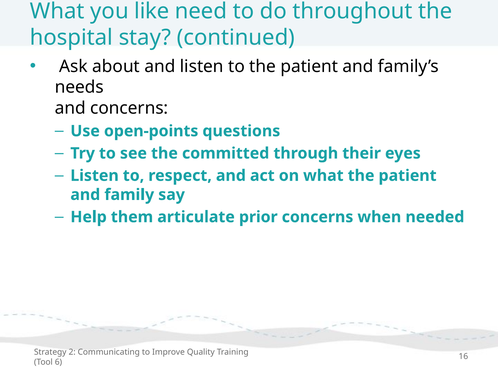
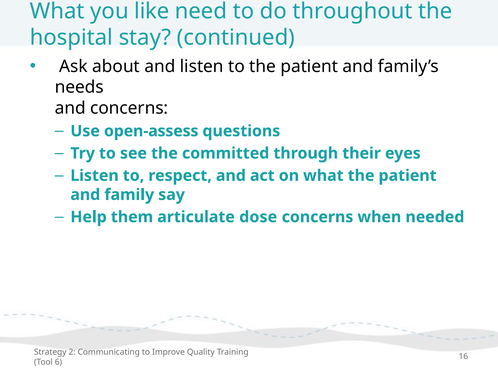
open-points: open-points -> open-assess (151, 131)
prior: prior -> dose (258, 217)
